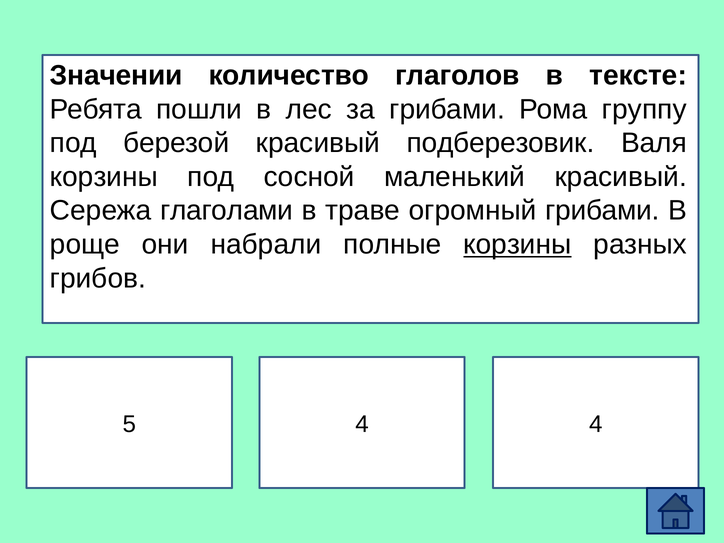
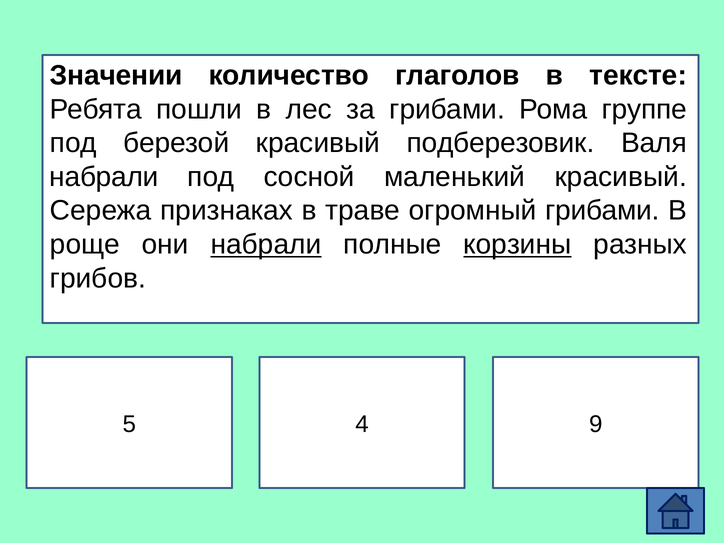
группу: группу -> группе (644, 109)
корзины: корзины -> набрали (104, 177)
глаголами: глаголами -> признаках (226, 211)
набрали underline: none -> present (266, 245)
5 4: 4 -> 9 (596, 424)
